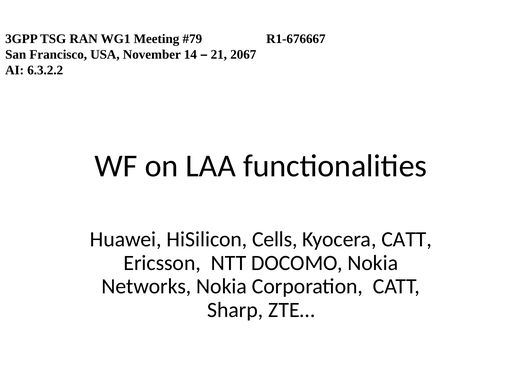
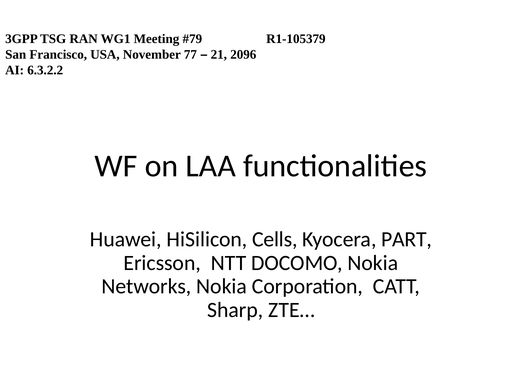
R1-676667: R1-676667 -> R1-105379 (296, 39)
14: 14 -> 77 (190, 54)
2067: 2067 -> 2096 (243, 54)
Kyocera CATT: CATT -> PART (407, 239)
